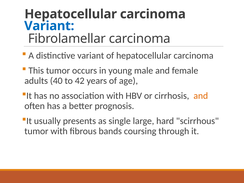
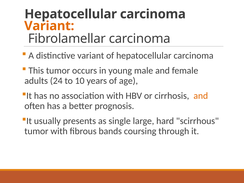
Variant colour: blue -> orange (49, 26)
40: 40 -> 24 (56, 81)
42: 42 -> 10 (80, 81)
